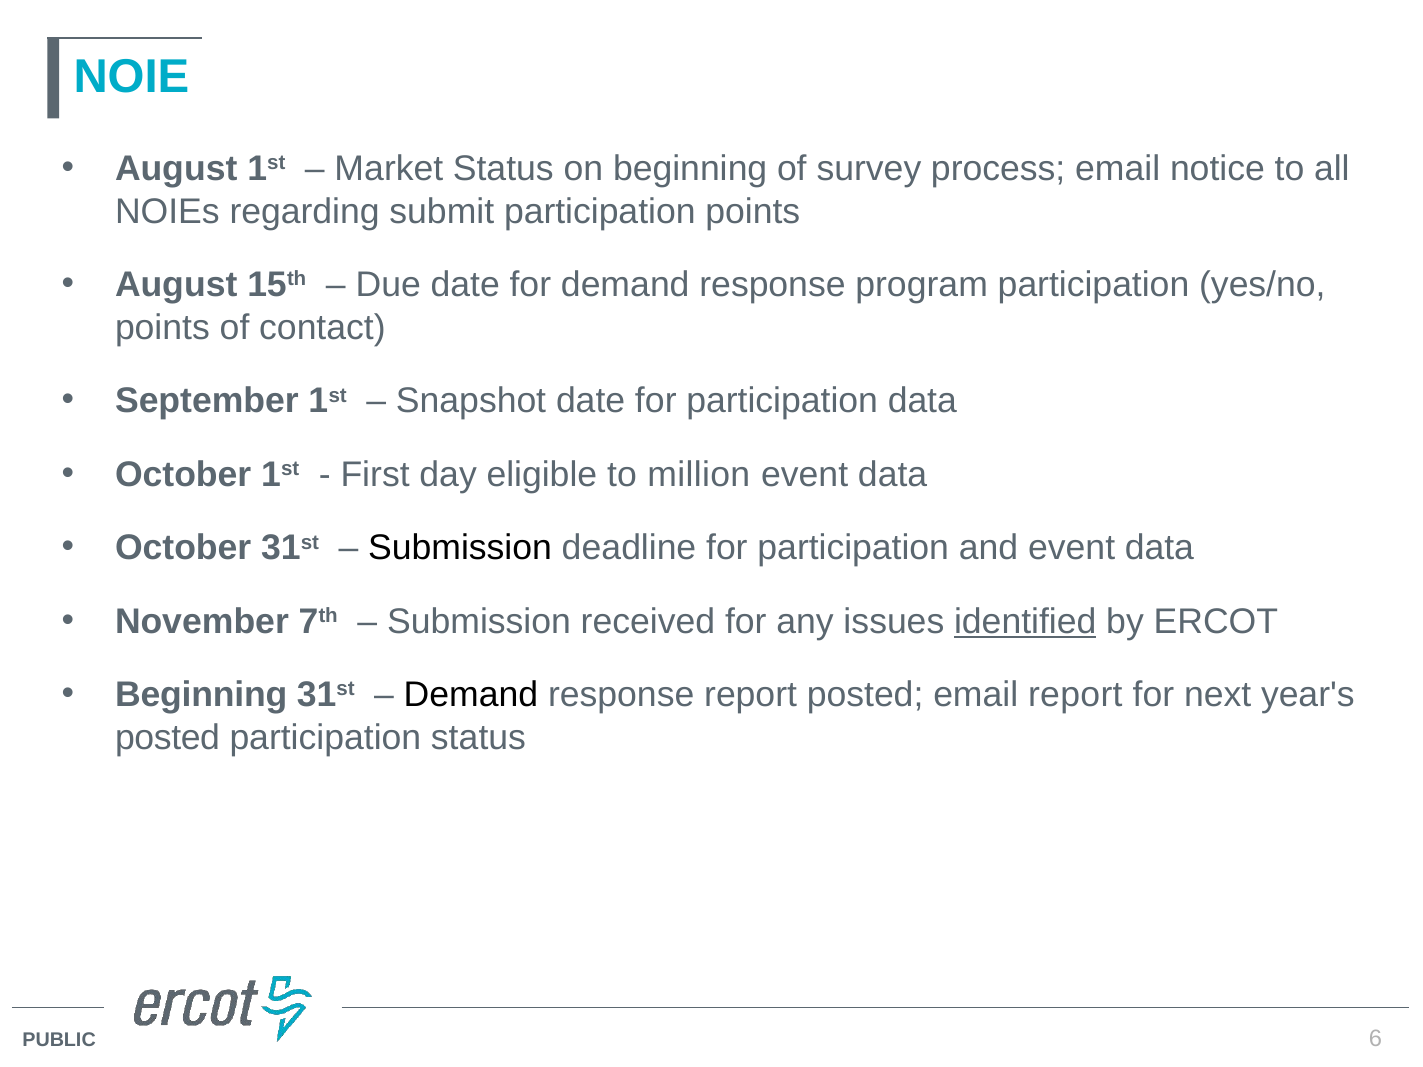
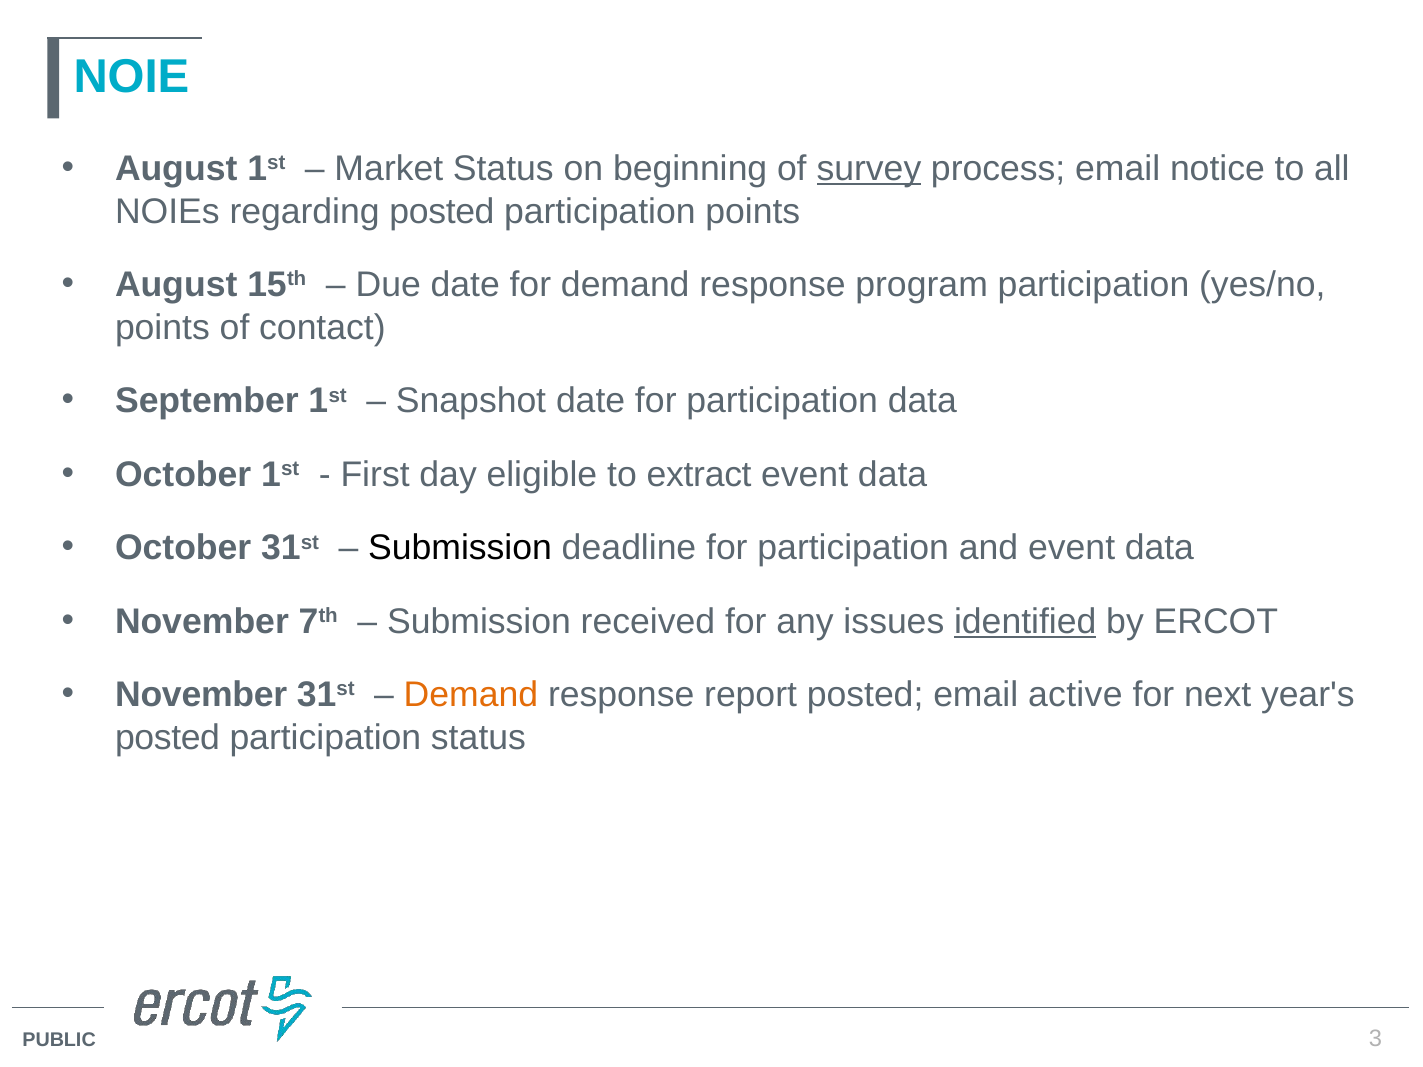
survey underline: none -> present (869, 169)
regarding submit: submit -> posted (442, 211)
million: million -> extract (699, 475)
Beginning: Beginning -> November (201, 695)
Demand colour: black -> orange (471, 695)
email report: report -> active (1075, 695)
6: 6 -> 3 (1376, 1039)
